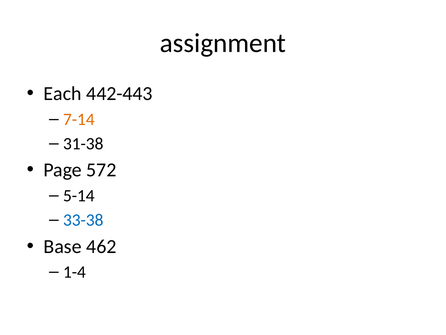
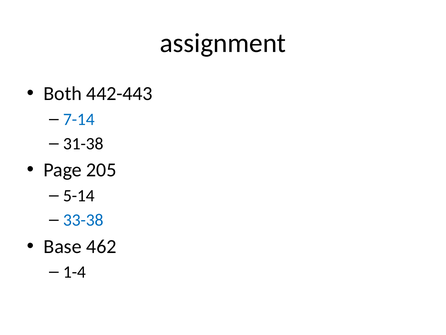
Each: Each -> Both (63, 94)
7-14 colour: orange -> blue (79, 119)
572: 572 -> 205 (101, 170)
